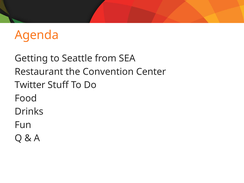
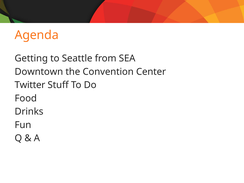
Restaurant: Restaurant -> Downtown (39, 72)
